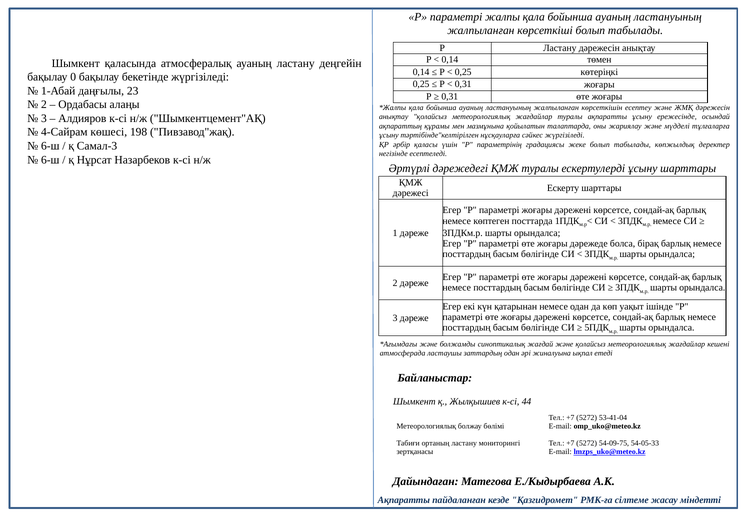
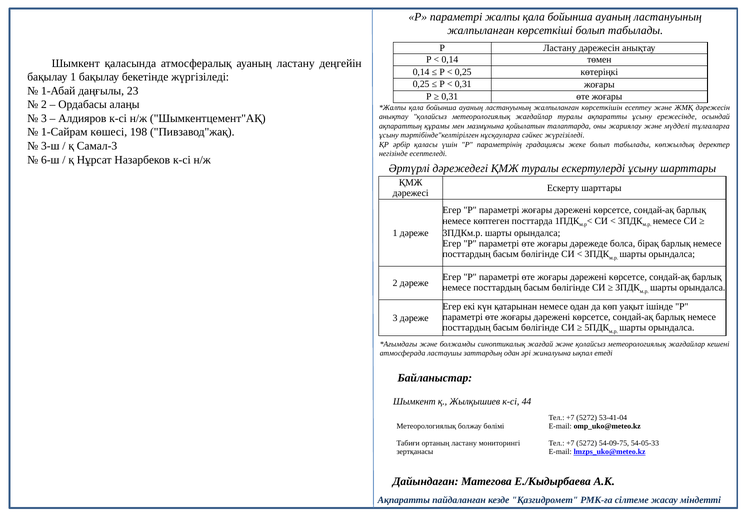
бақылау 0: 0 -> 1 (73, 77)
4-Сайрам: 4-Сайрам -> 1-Сайрам (64, 132)
6-ш: 6-ш -> 3-ш (50, 146)
